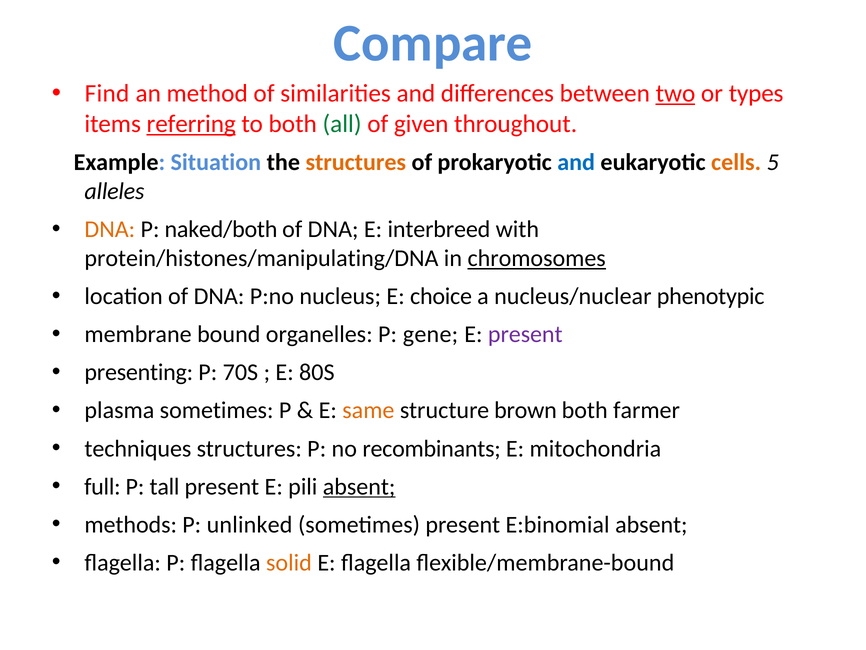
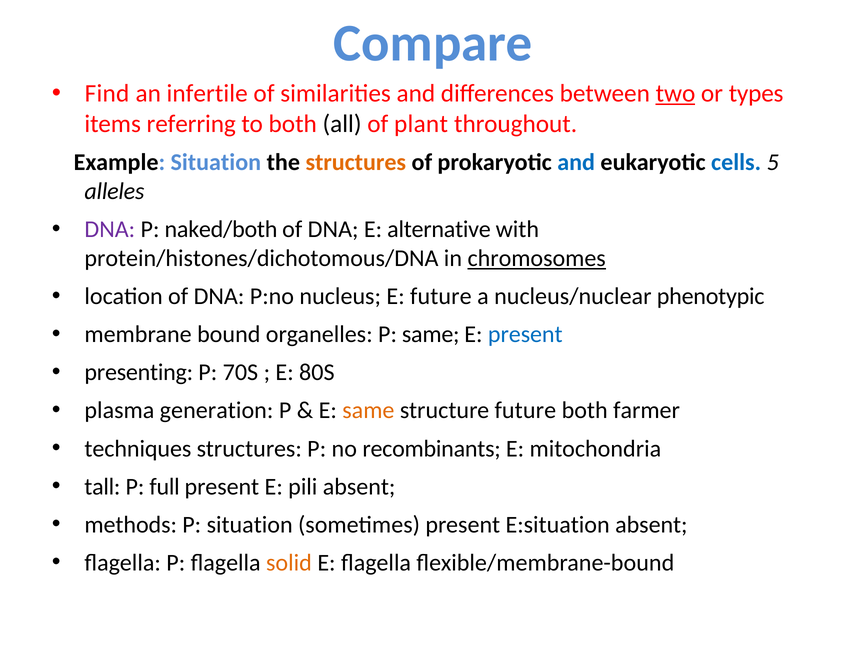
method: method -> infertile (207, 93)
referring underline: present -> none (191, 124)
all colour: green -> black (342, 124)
given: given -> plant (421, 124)
cells colour: orange -> blue (736, 162)
DNA colour: orange -> purple (110, 229)
interbreed: interbreed -> alternative (439, 229)
protein/histones/manipulating/DNA: protein/histones/manipulating/DNA -> protein/histones/dichotomous/DNA (261, 258)
E choice: choice -> future (441, 296)
P gene: gene -> same (431, 334)
present colour: purple -> blue (525, 334)
plasma sometimes: sometimes -> generation (217, 410)
structure brown: brown -> future (525, 410)
full: full -> tall (102, 486)
tall: tall -> full (165, 486)
absent underline: present -> none (359, 486)
P unlinked: unlinked -> situation (250, 524)
E:binomial: E:binomial -> E:situation (558, 524)
